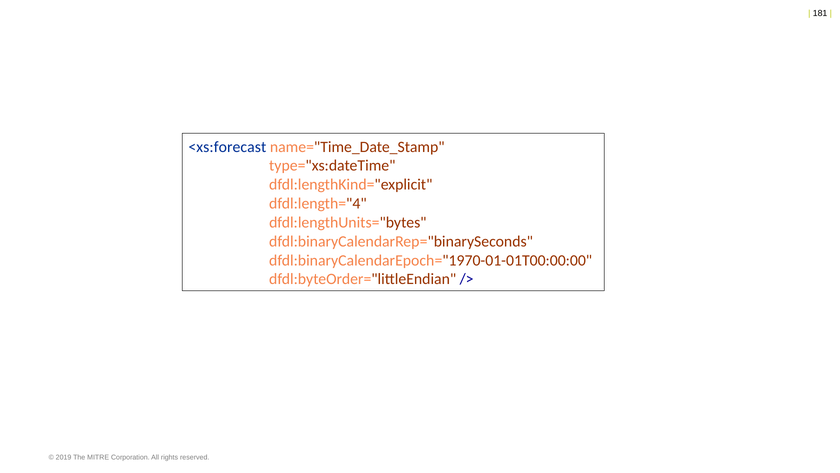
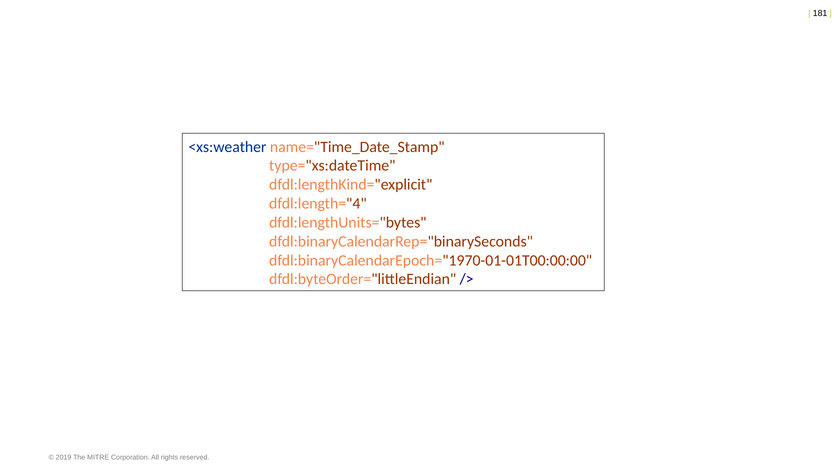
<xs:forecast: <xs:forecast -> <xs:weather (227, 147)
